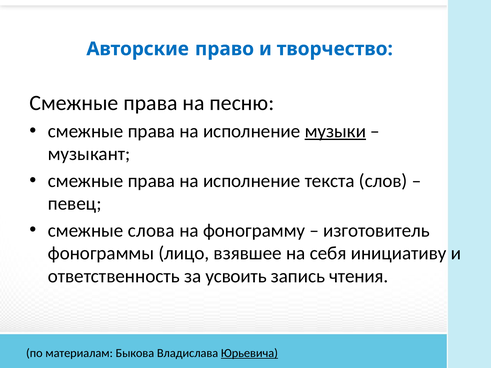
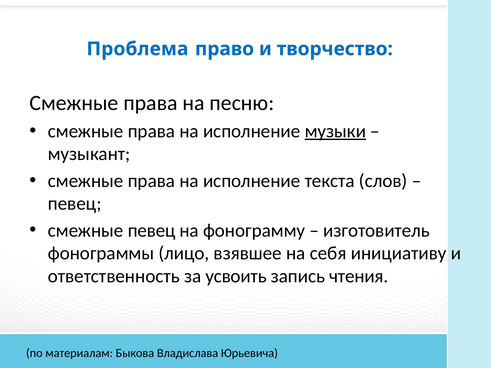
Авторские: Авторские -> Проблема (137, 49)
смежные слова: слова -> певец (152, 231)
Юрьевича underline: present -> none (249, 353)
